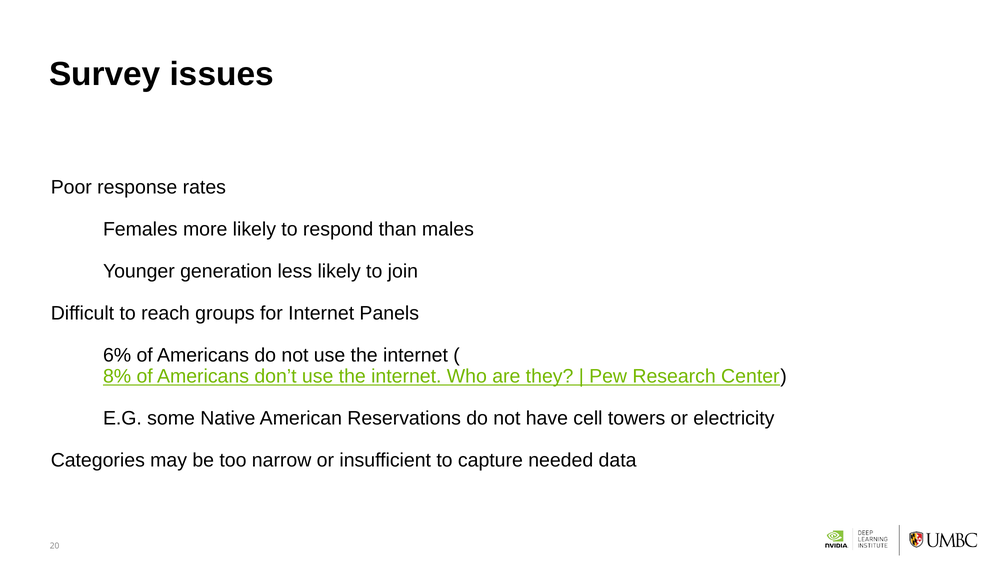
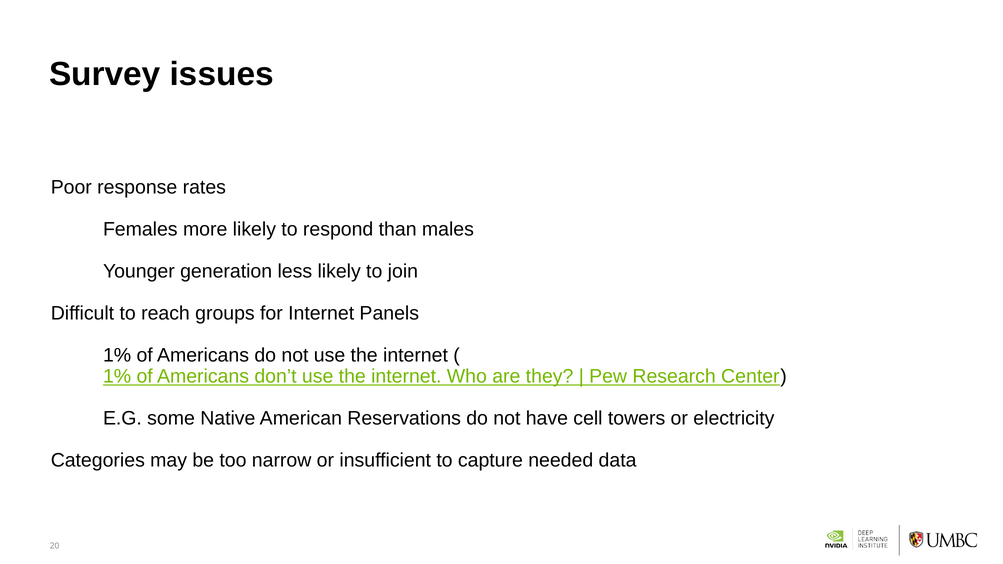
6%: 6% -> 1% (117, 355)
8%: 8% -> 1% (117, 377)
